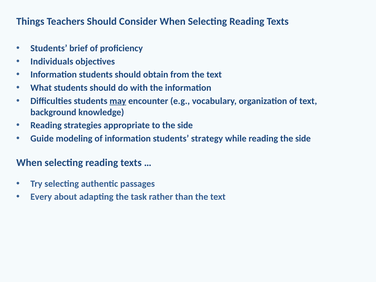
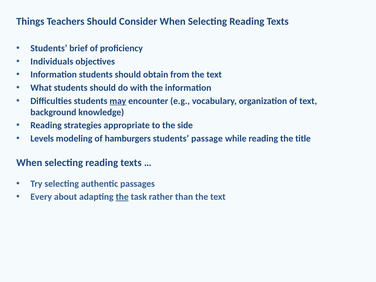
Guide: Guide -> Levels (42, 139)
of information: information -> hamburgers (128, 139)
strategy: strategy -> passage (207, 139)
reading the side: side -> title (303, 139)
the underline: none -> present (122, 197)
